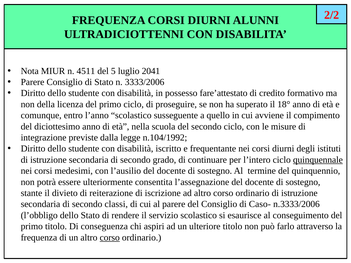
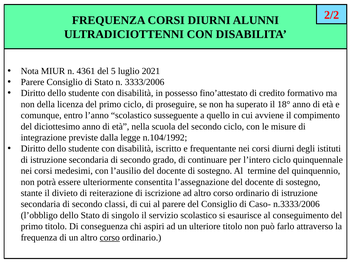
4511: 4511 -> 4361 (86, 71)
2041: 2041 -> 2021 (151, 71)
fare’attestato: fare’attestato -> fino’attestato (224, 93)
quinquennale underline: present -> none (318, 160)
rendere: rendere -> singolo (125, 215)
